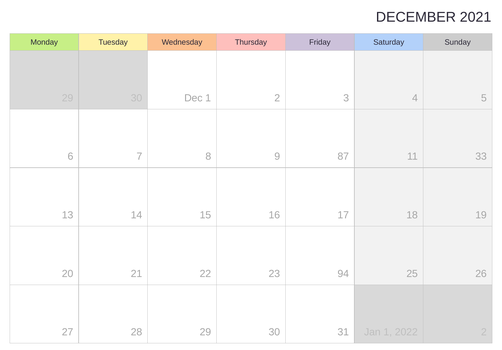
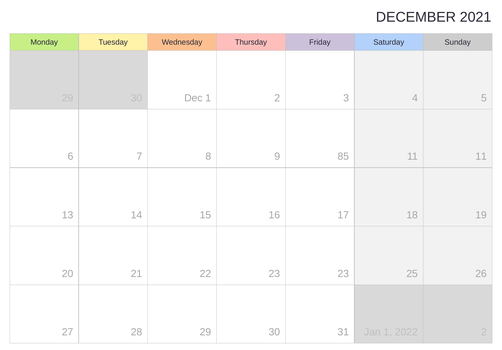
87: 87 -> 85 (343, 157)
11 33: 33 -> 11 (481, 157)
23 94: 94 -> 23 (343, 274)
